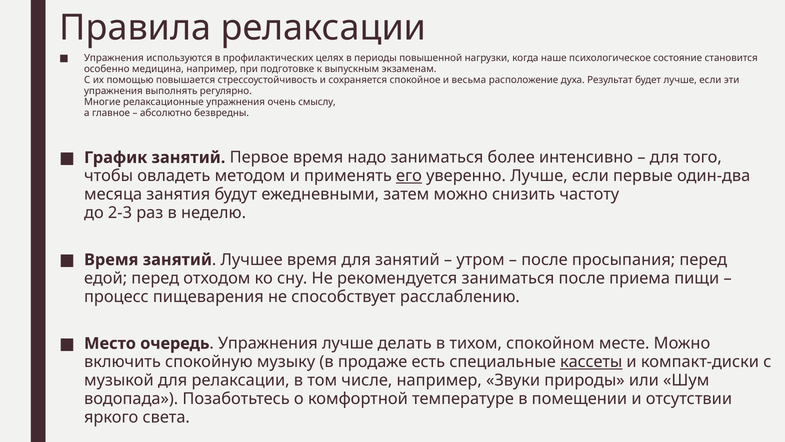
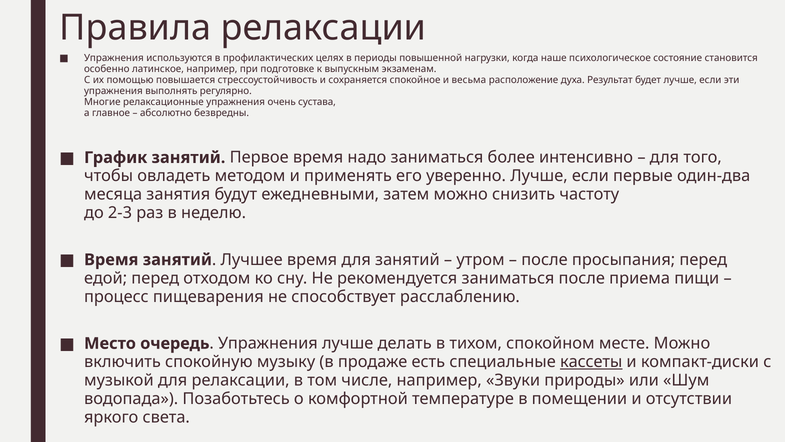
медицина: медицина -> латинское (158, 69)
смыслу: смыслу -> сустава (317, 102)
его underline: present -> none (409, 176)
